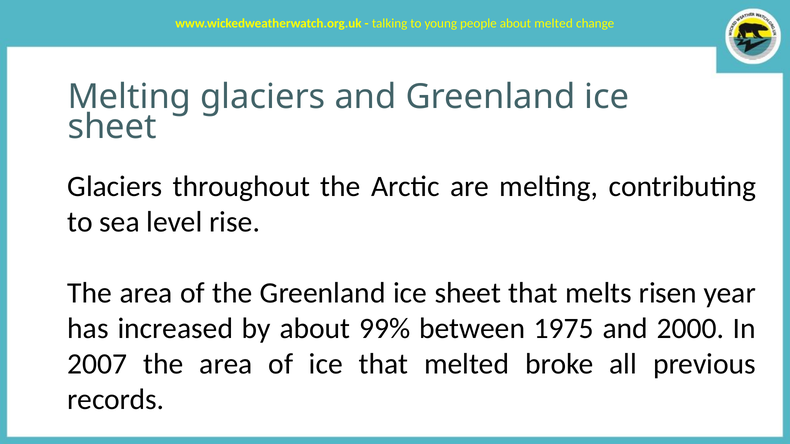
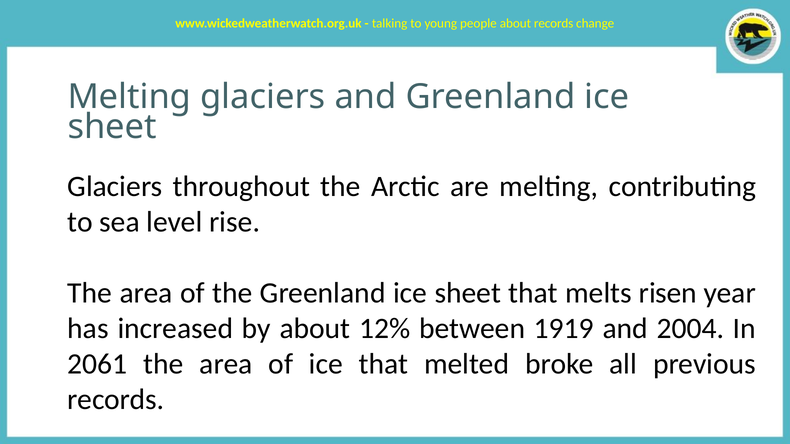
about melted: melted -> records (554, 24)
99%: 99% -> 12% (385, 329)
1975: 1975 -> 1919 (564, 329)
2000: 2000 -> 2004 (690, 329)
2007: 2007 -> 2061 (97, 364)
